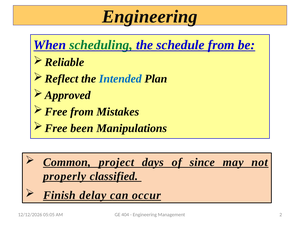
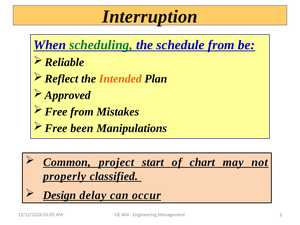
Engineering: Engineering -> Interruption (150, 17)
Intended colour: blue -> orange (120, 79)
days: days -> start (153, 162)
since: since -> chart (202, 162)
Finish: Finish -> Design (59, 195)
